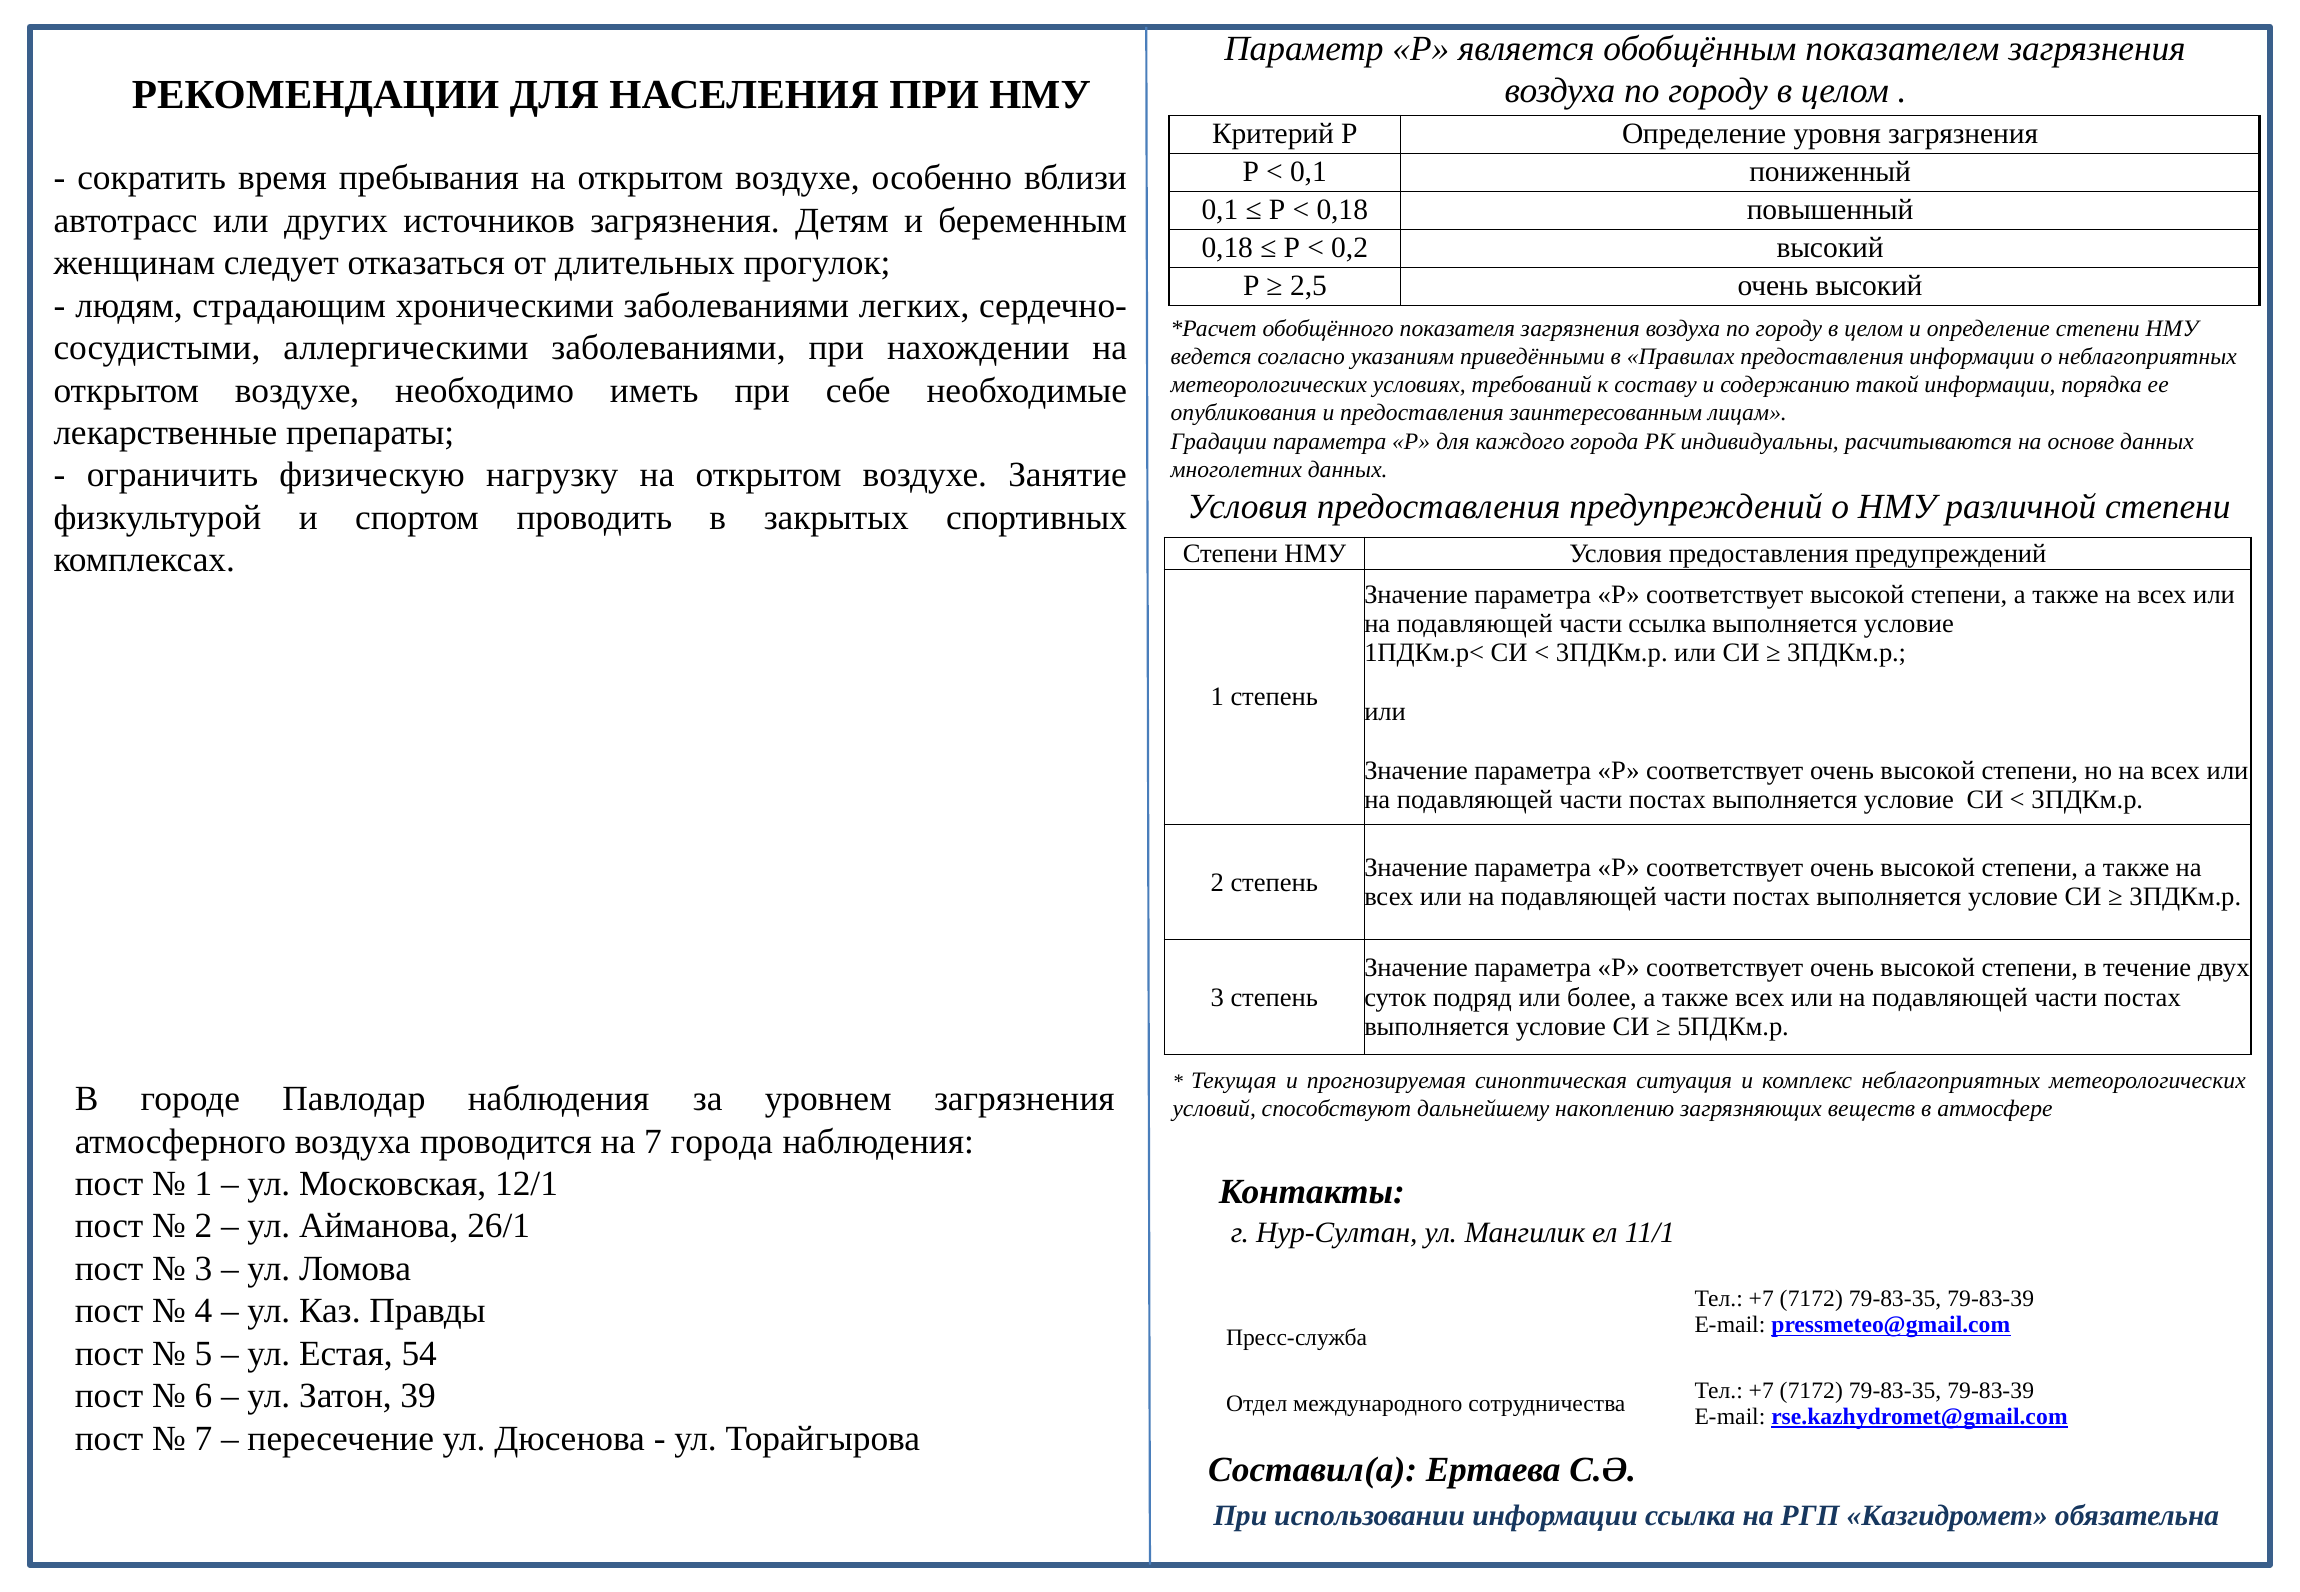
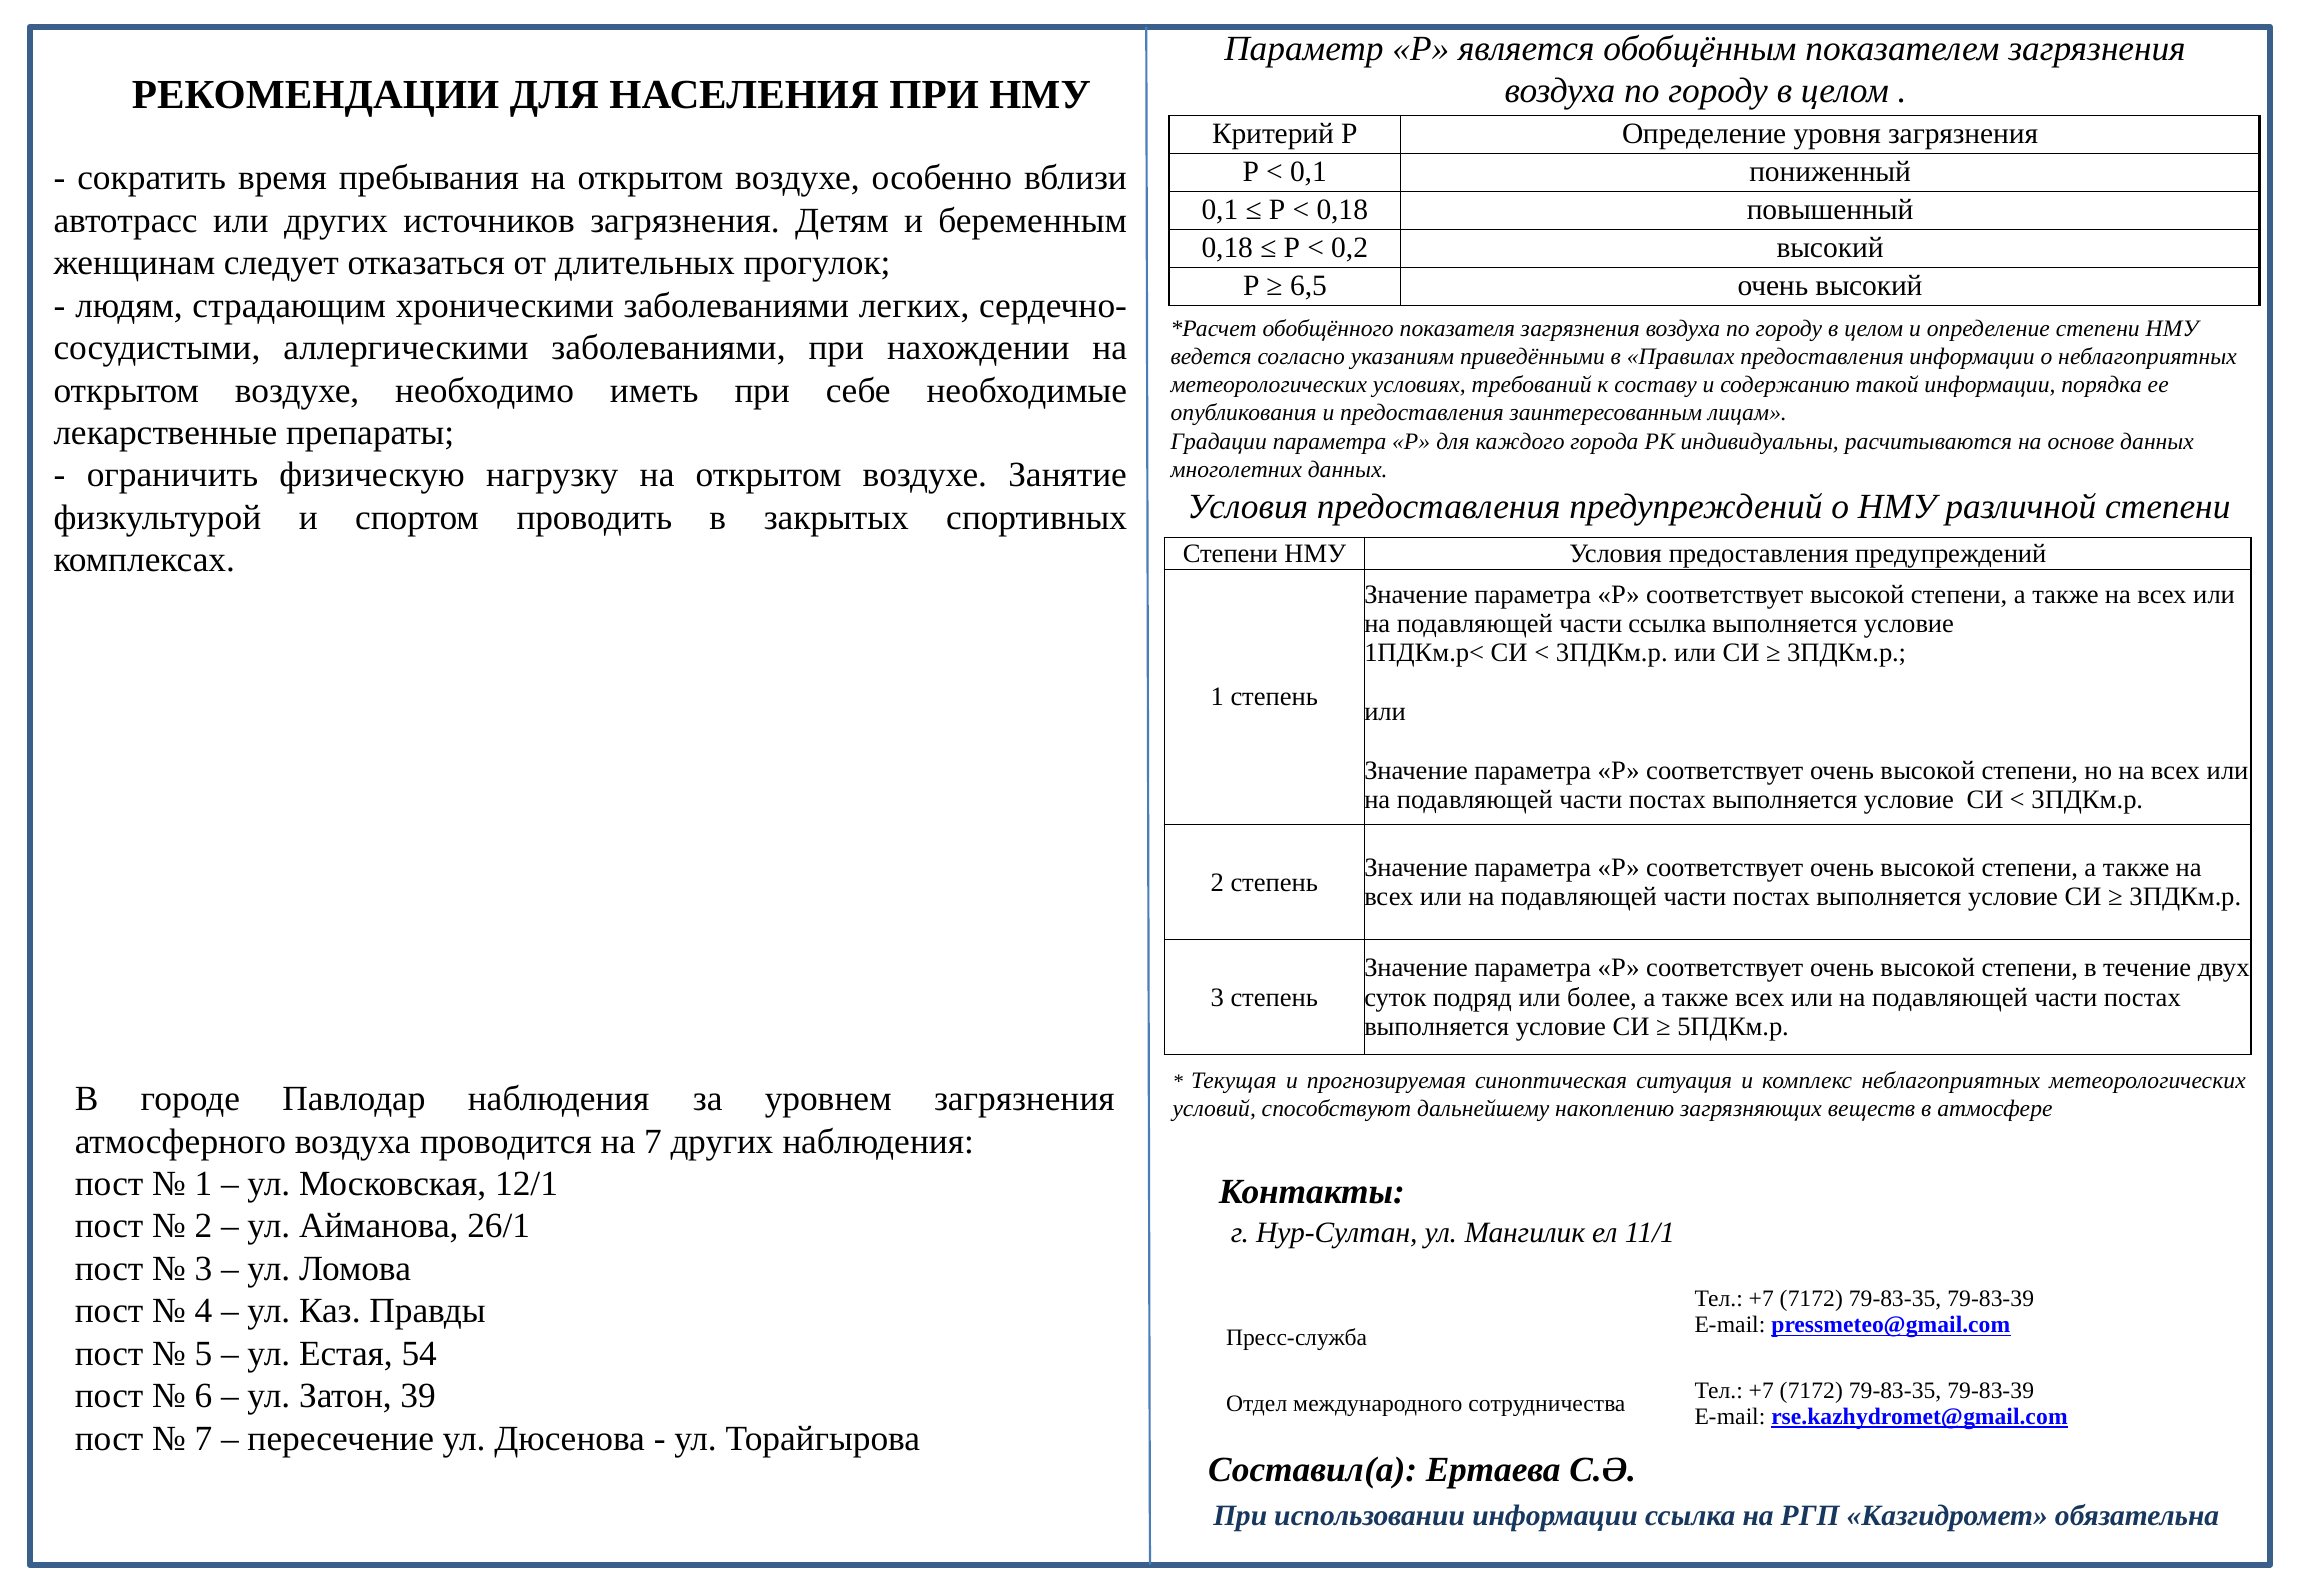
2,5: 2,5 -> 6,5 (1308, 286)
7 города: города -> других (722, 1142)
